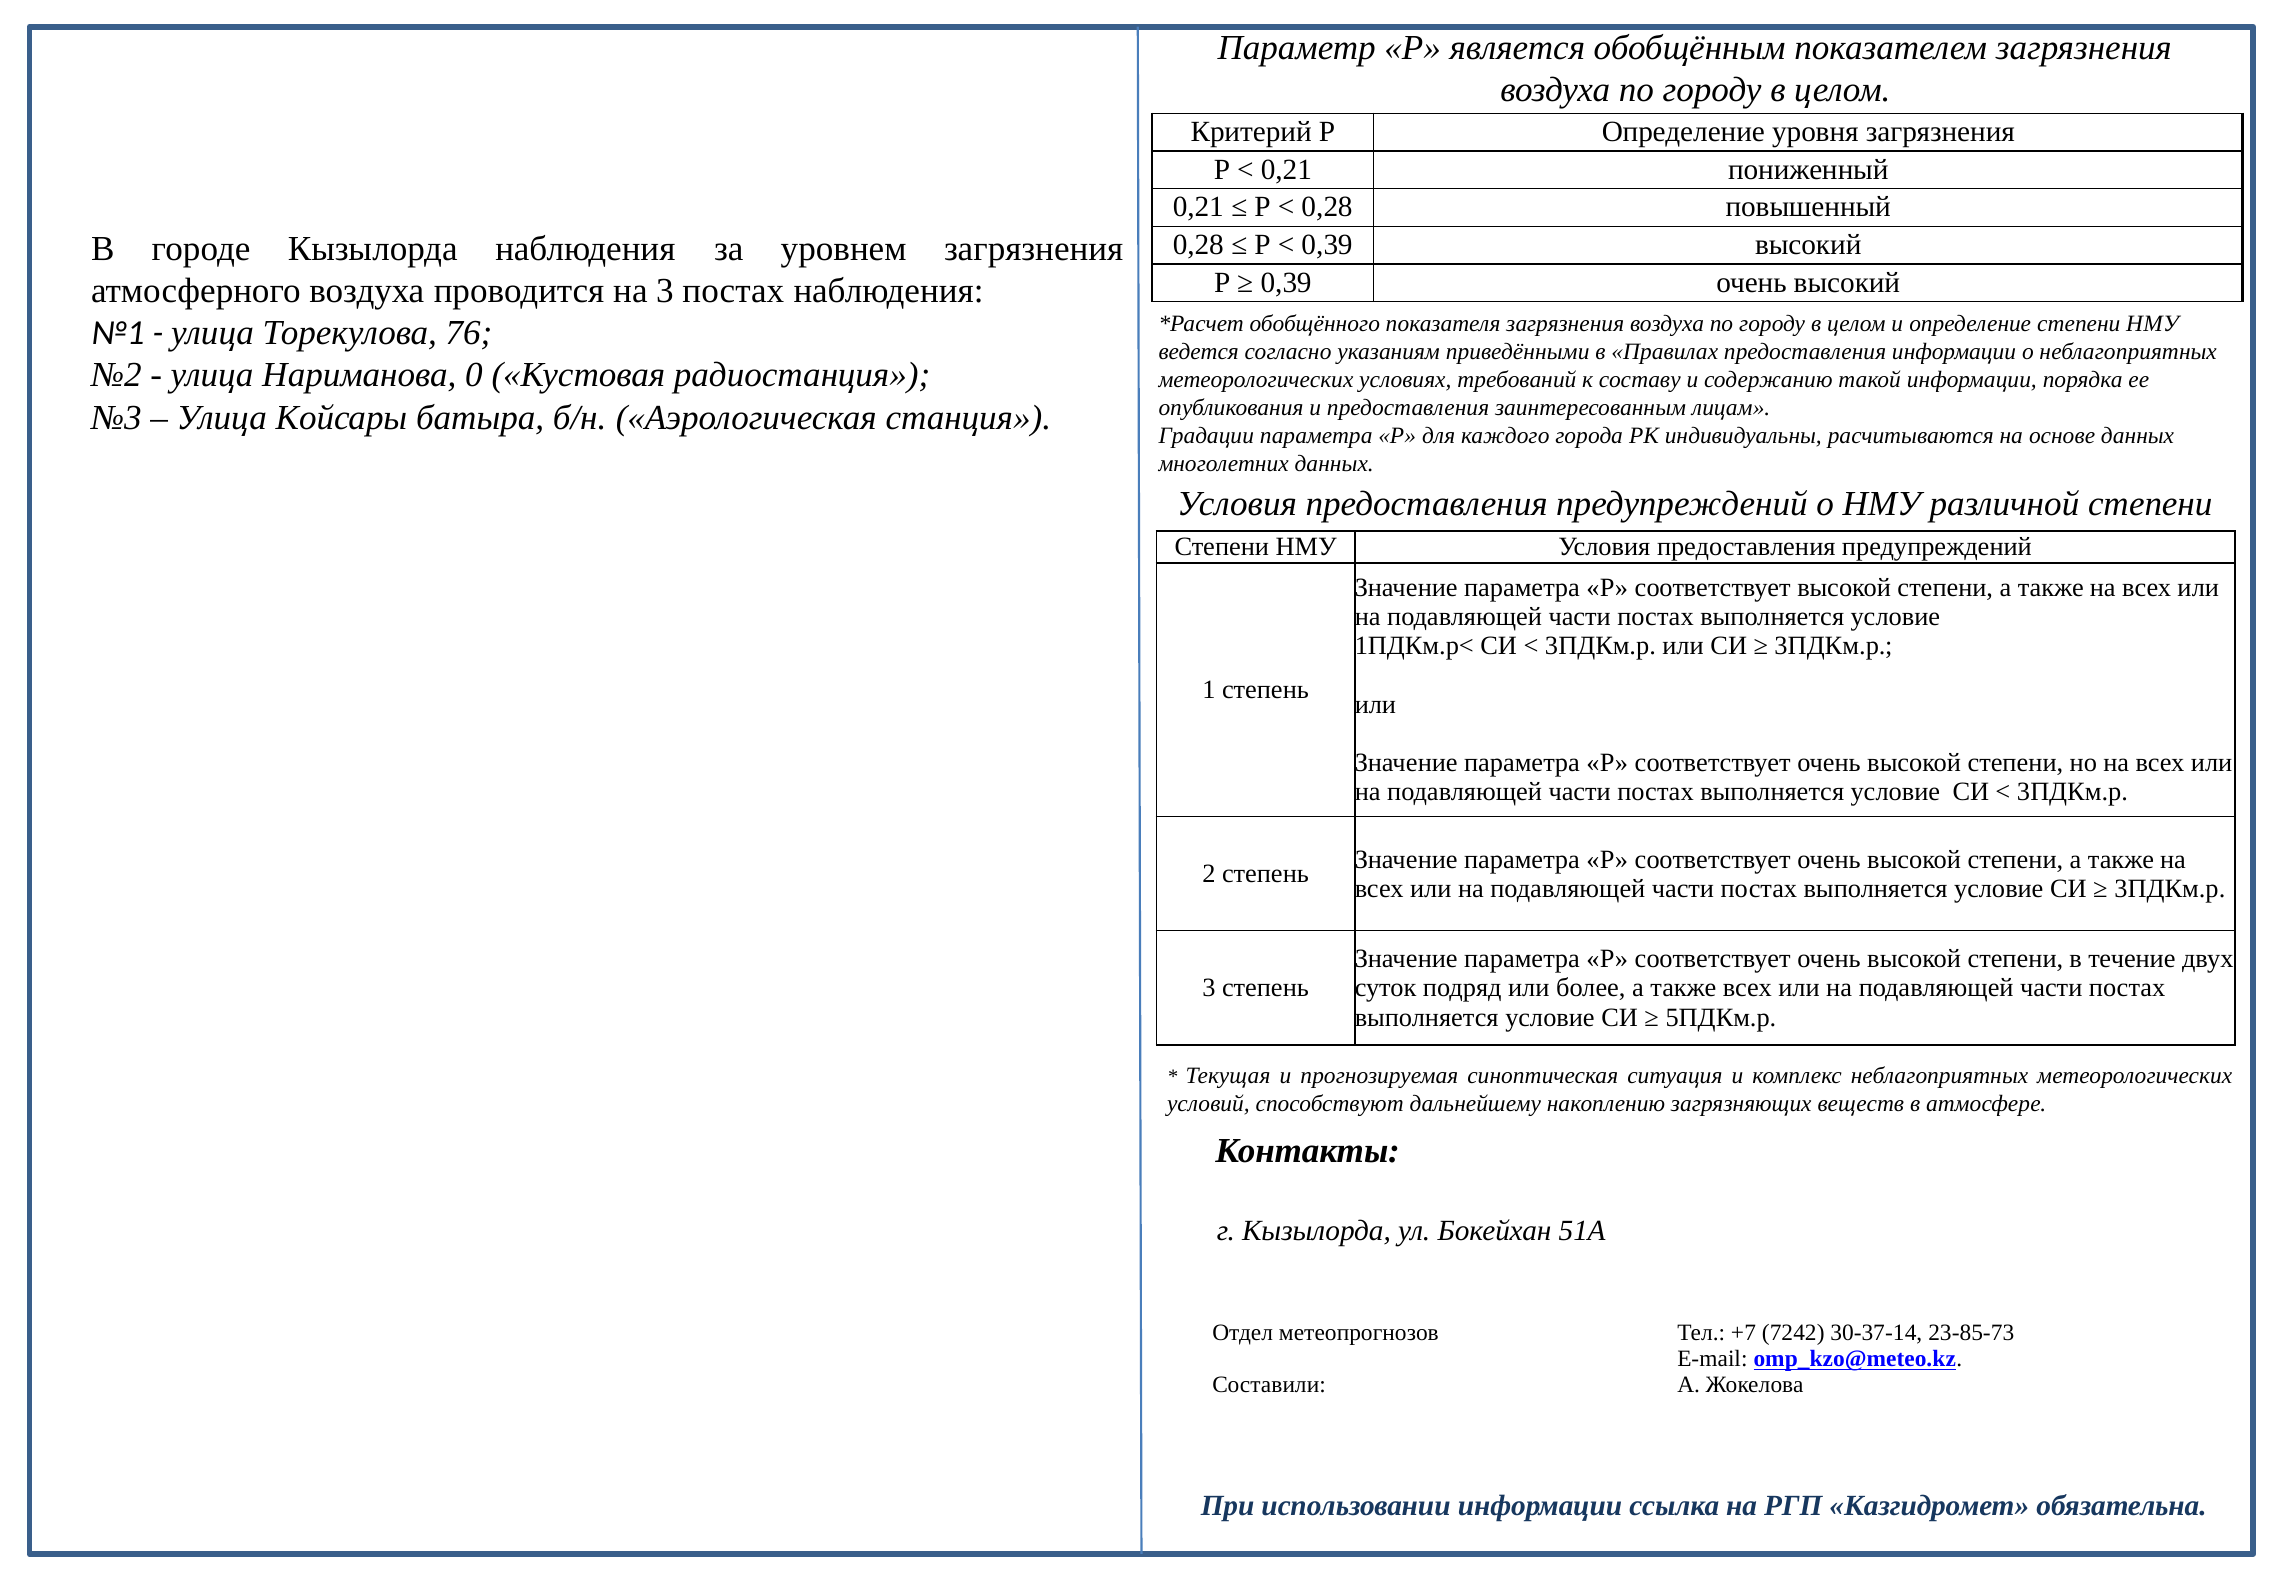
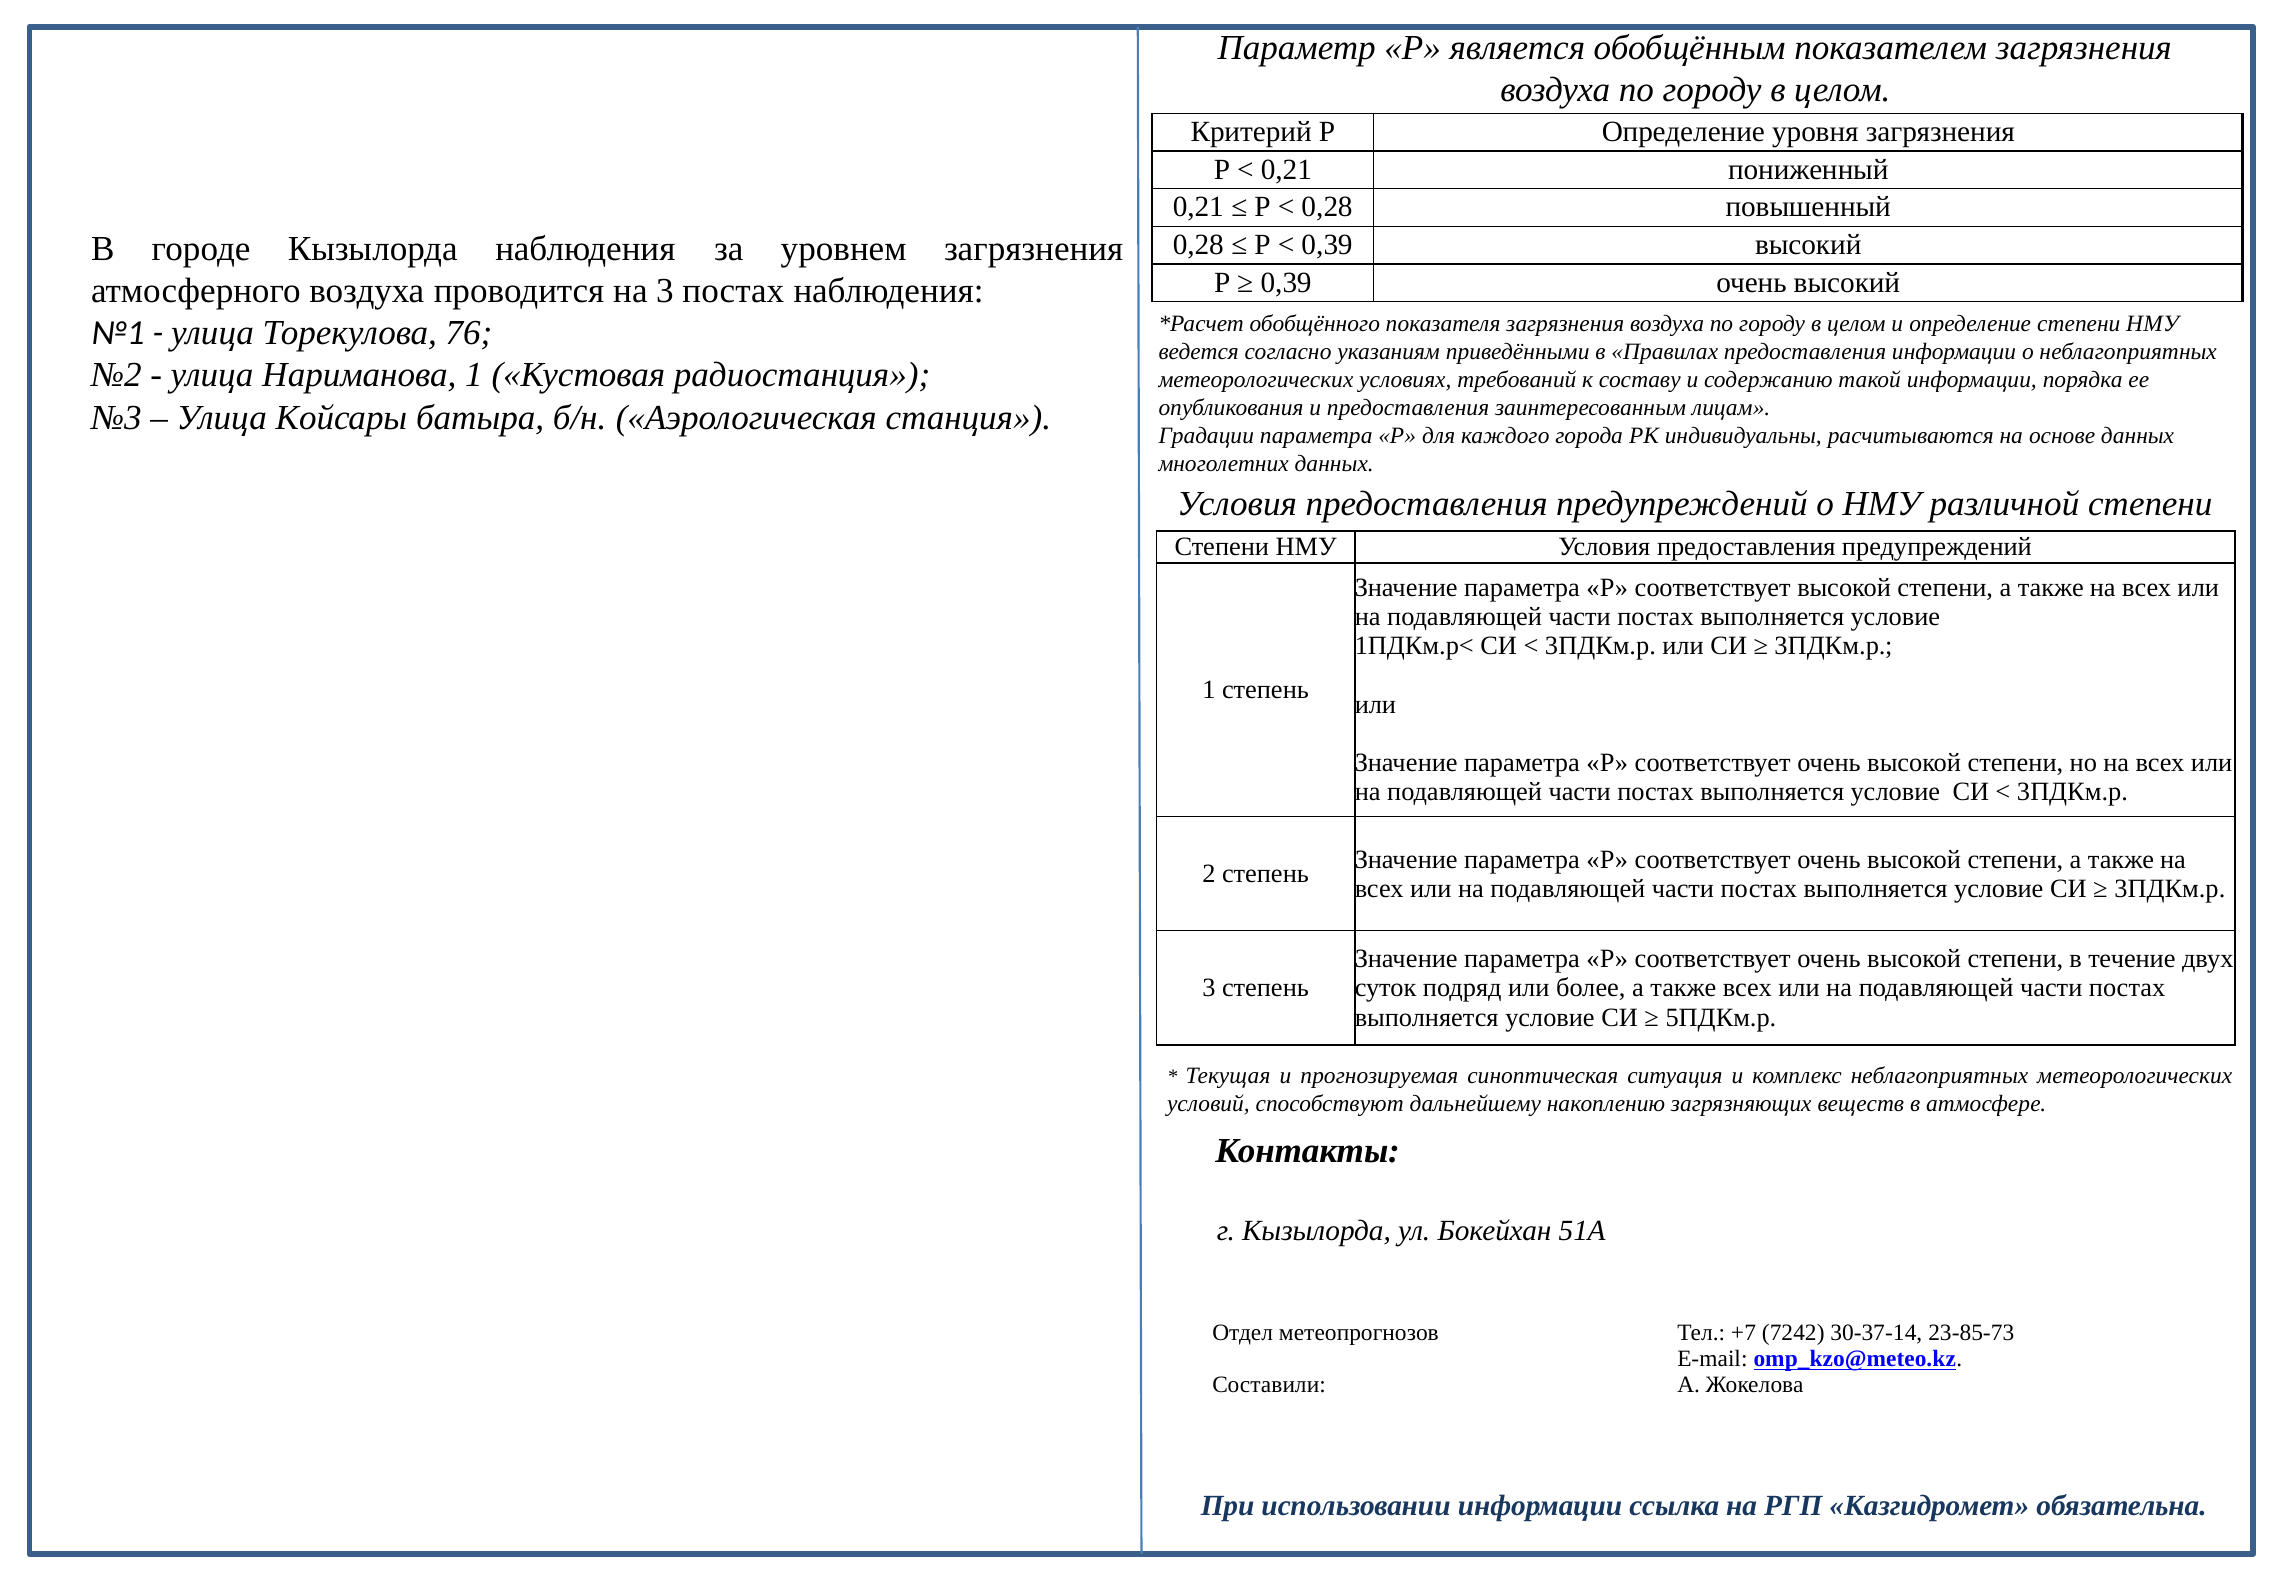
Нариманова 0: 0 -> 1 (474, 375)
